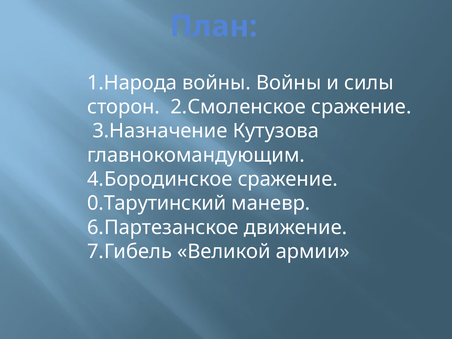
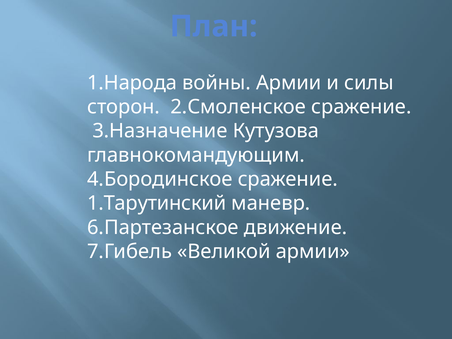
войны Войны: Войны -> Армии (289, 83)
0.Тарутинский: 0.Тарутинский -> 1.Тарутинский (157, 203)
